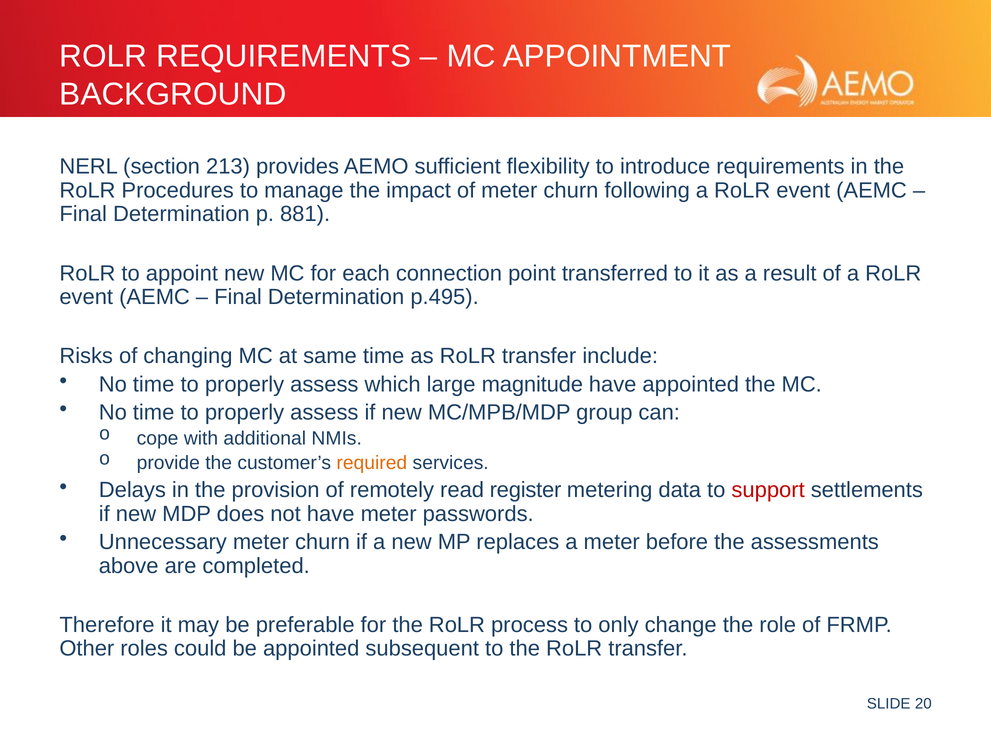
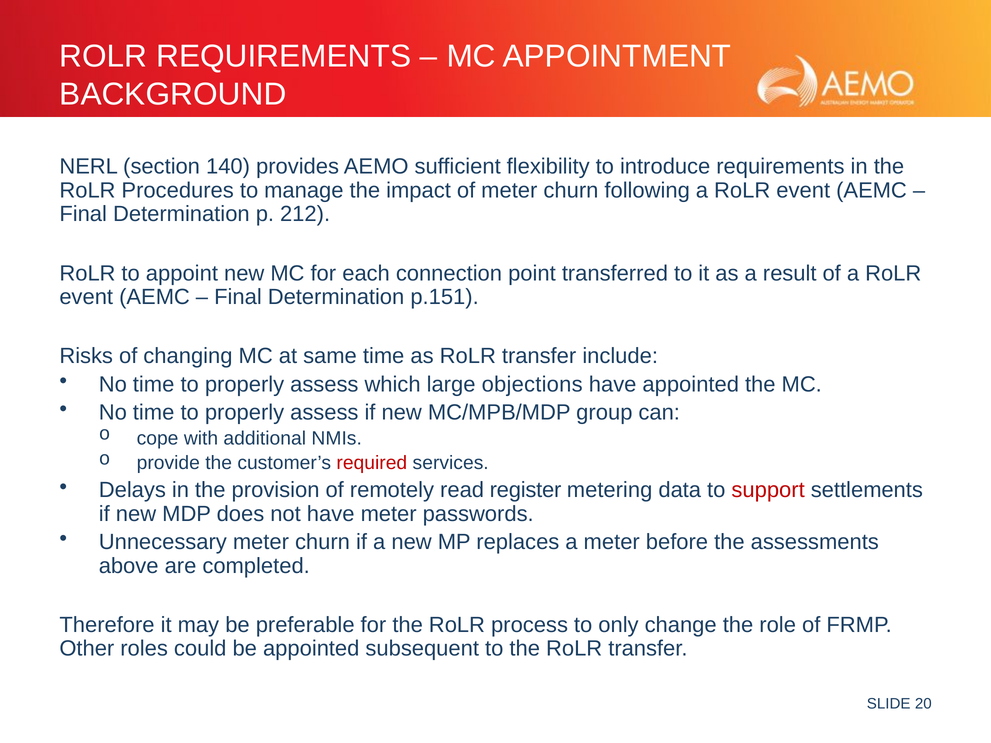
213: 213 -> 140 (228, 167)
881: 881 -> 212 (305, 214)
p.495: p.495 -> p.151 (445, 297)
magnitude: magnitude -> objections (532, 384)
required colour: orange -> red (372, 463)
